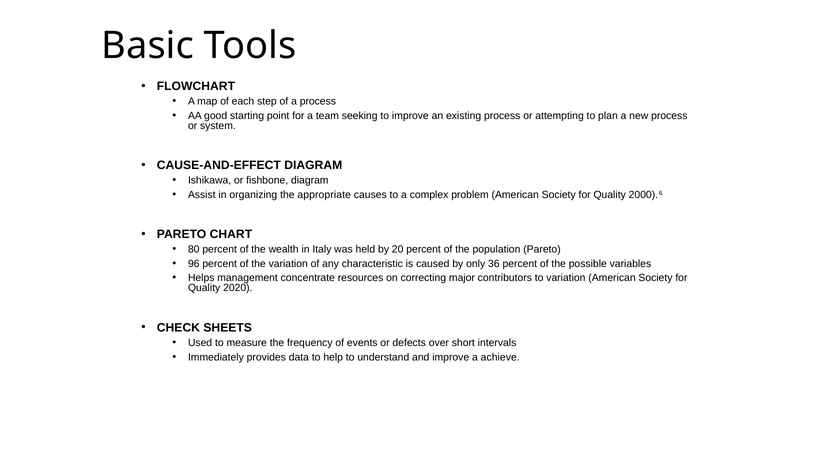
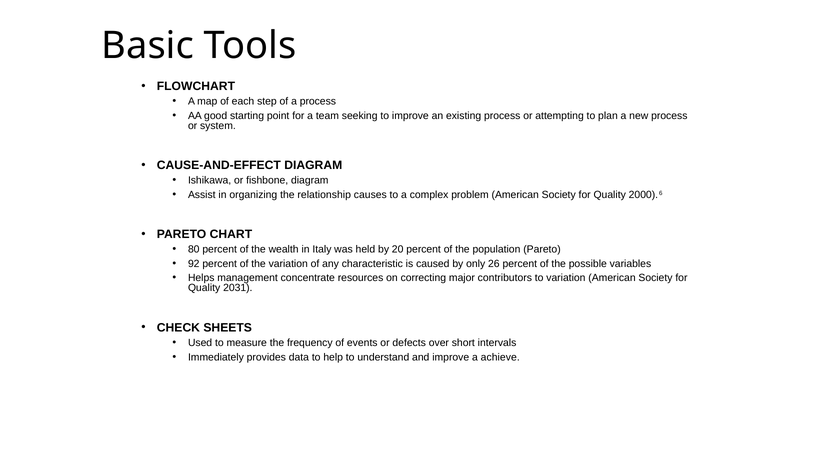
appropriate: appropriate -> relationship (324, 195)
96: 96 -> 92 (194, 264)
36: 36 -> 26 (494, 264)
2020: 2020 -> 2031 (238, 288)
